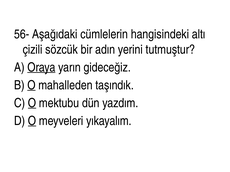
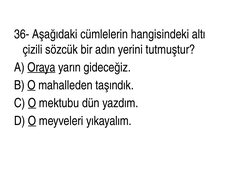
56-: 56- -> 36- (22, 34)
